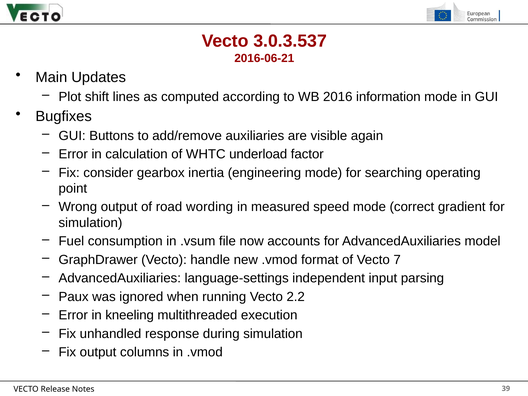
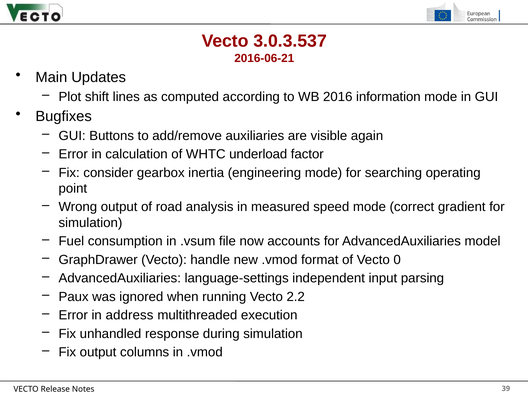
wording: wording -> analysis (210, 207)
7: 7 -> 0 (397, 260)
kneeling: kneeling -> address (130, 315)
